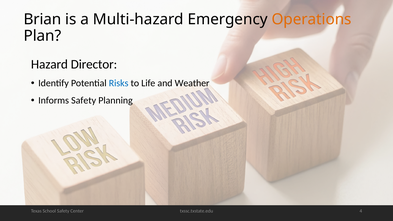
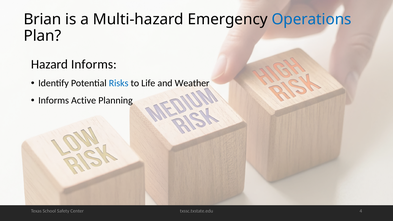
Operations colour: orange -> blue (312, 19)
Hazard Director: Director -> Informs (94, 64)
Informs Safety: Safety -> Active (84, 100)
